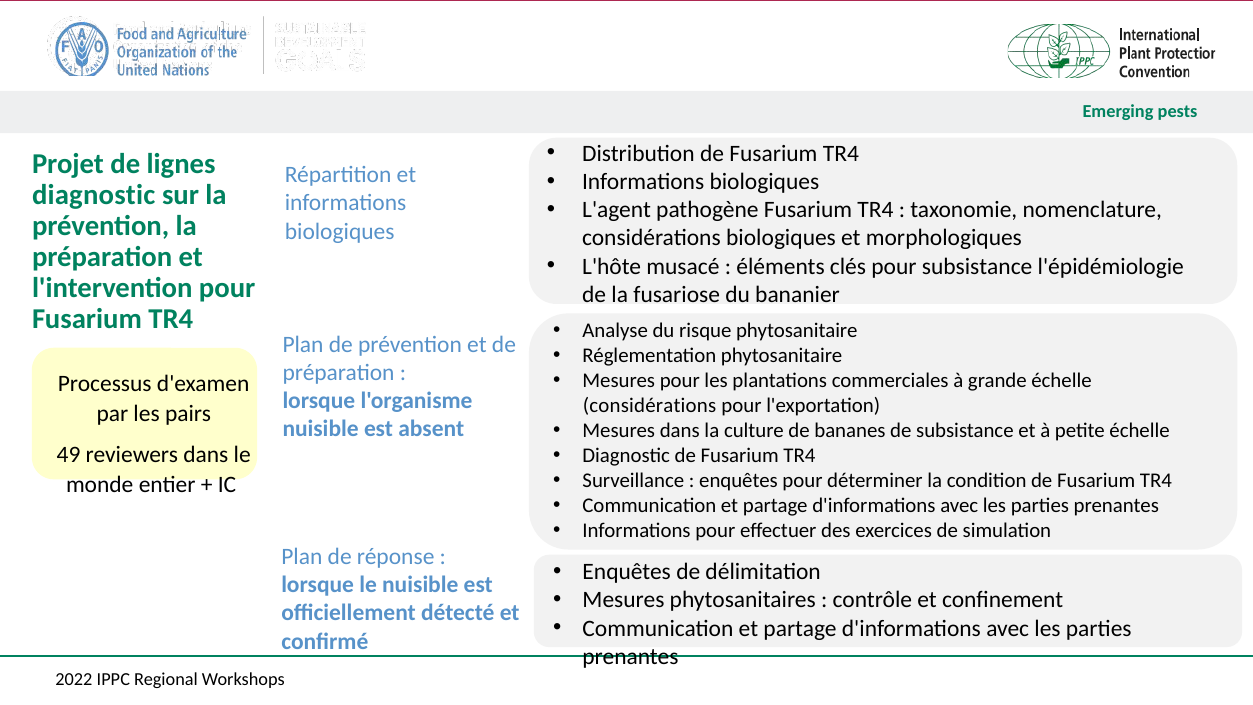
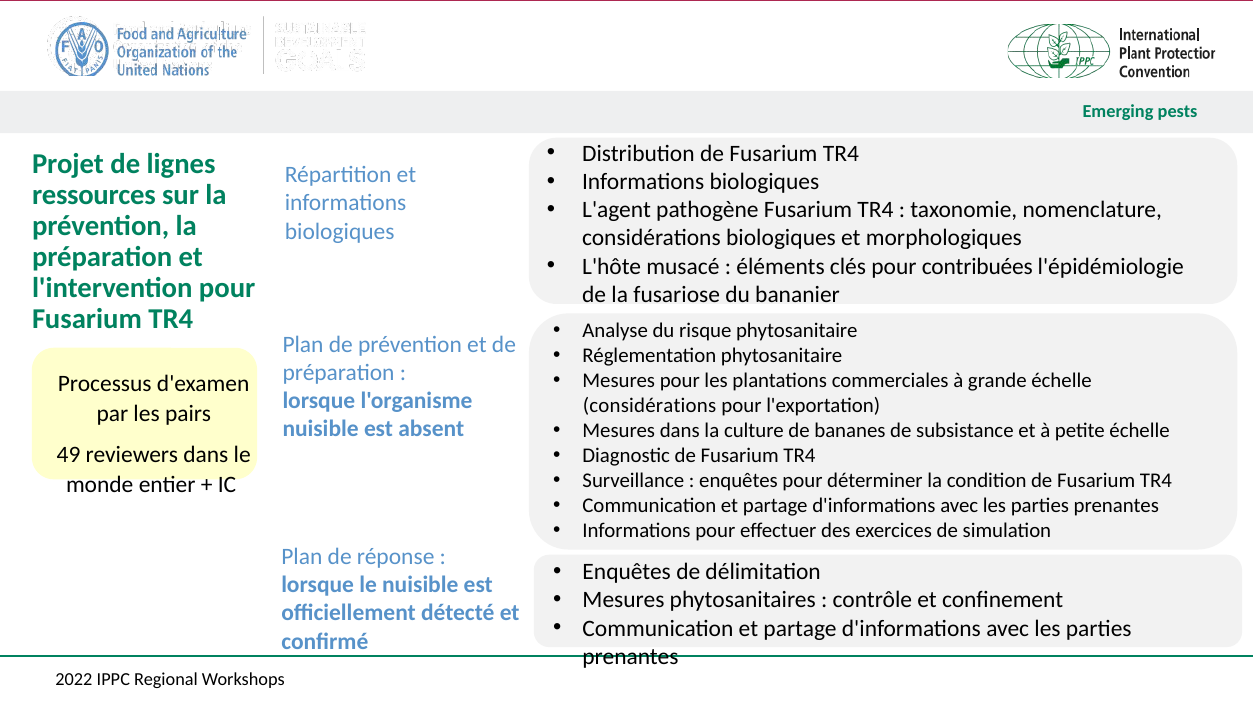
diagnostic: diagnostic -> ressources (94, 195)
pour subsistance: subsistance -> contribuées (977, 266)
